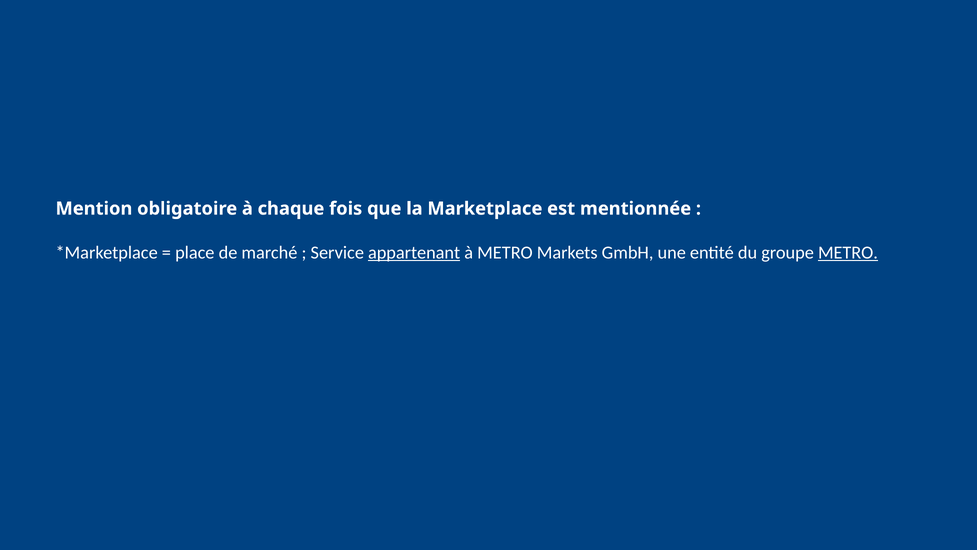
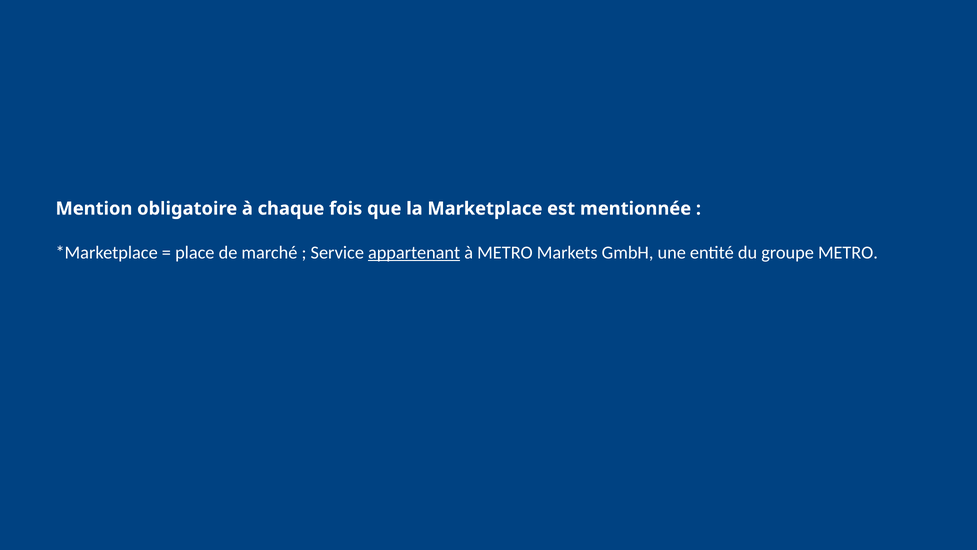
METRO underline: present -> none (848, 252)
